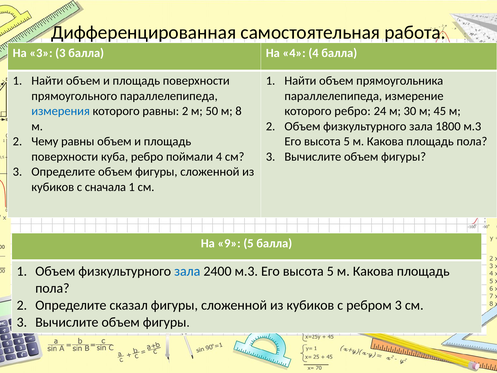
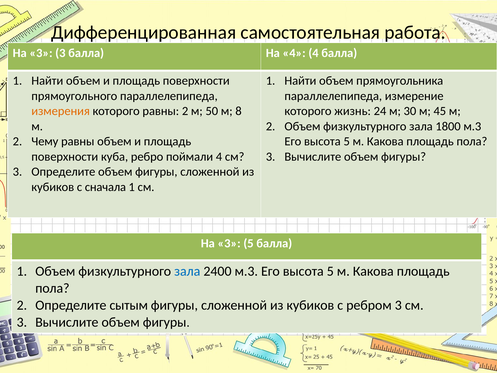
измерения colour: blue -> orange (61, 111)
которого ребро: ребро -> жизнь (353, 111)
9: 9 -> 3 (229, 243)
сказал: сказал -> сытым (129, 305)
